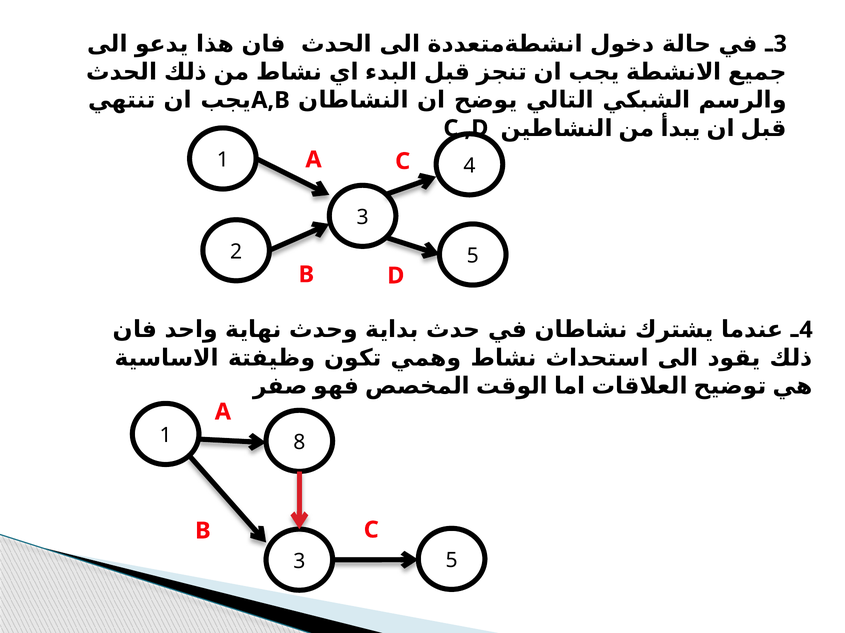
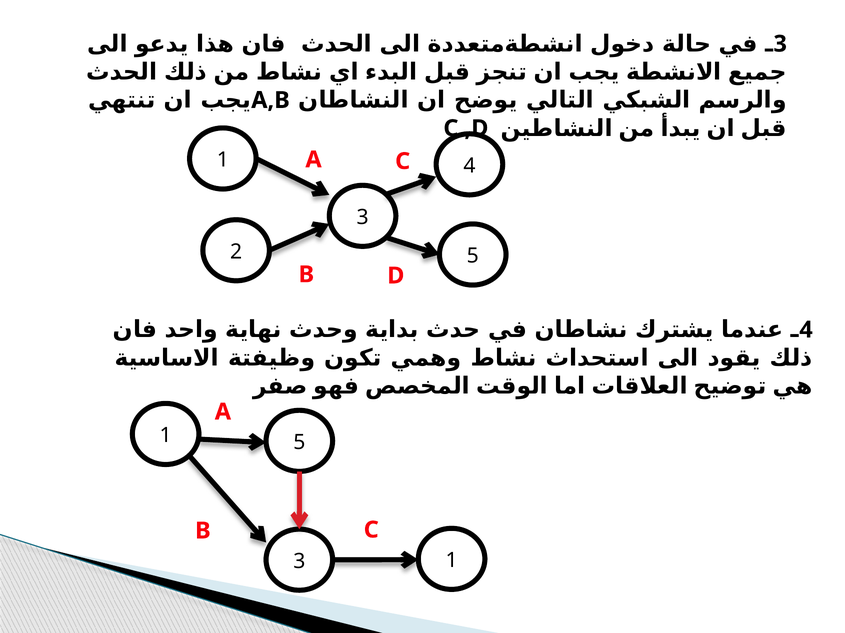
1 8: 8 -> 5 (299, 443)
5: 5 -> 1 (452, 561)
